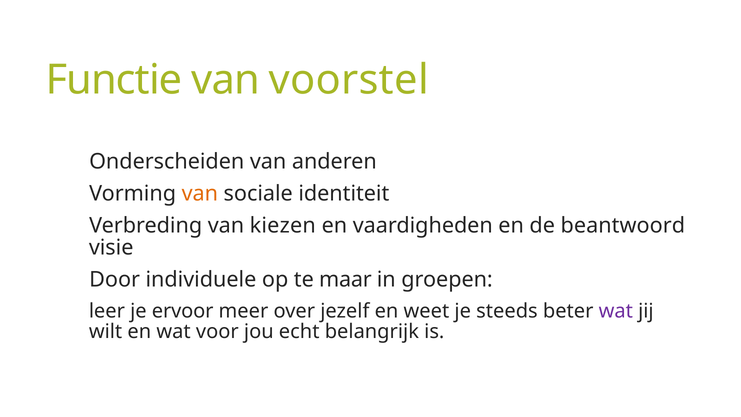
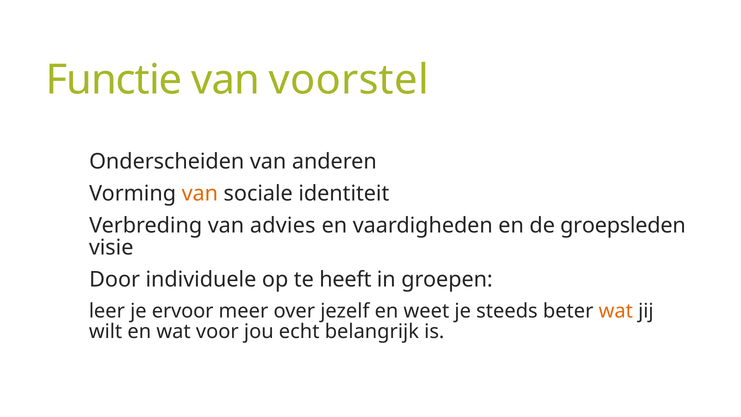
kiezen: kiezen -> advies (283, 225)
beantwoord: beantwoord -> groepsleden (623, 225)
maar: maar -> heeft (345, 279)
wat colour: purple -> orange (616, 311)
